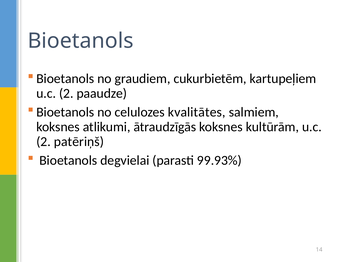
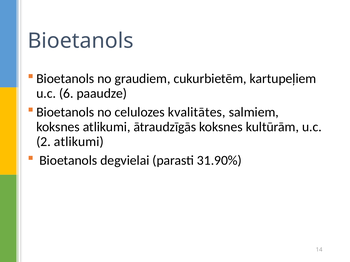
2: 2 -> 6 (66, 94)
2 patēriņš: patēriņš -> atlikumi (79, 142)
99.93%: 99.93% -> 31.90% (219, 161)
